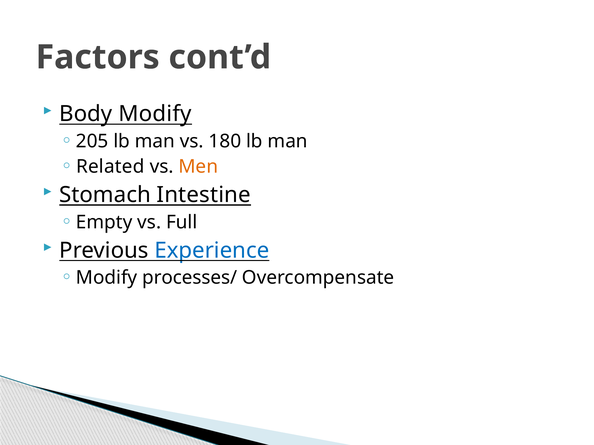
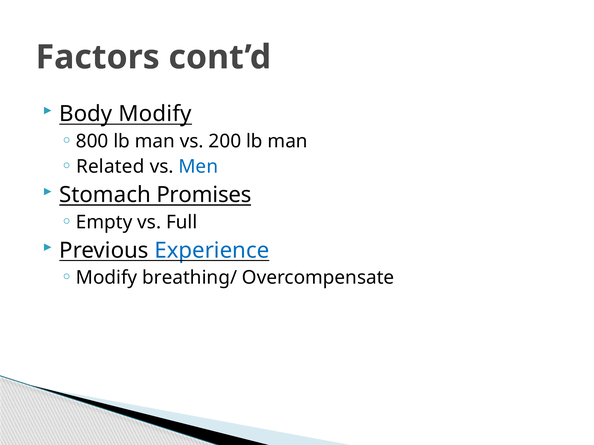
205: 205 -> 800 (92, 141)
180: 180 -> 200 (225, 141)
Men colour: orange -> blue (198, 167)
Intestine: Intestine -> Promises (204, 195)
processes/: processes/ -> breathing/ (190, 278)
